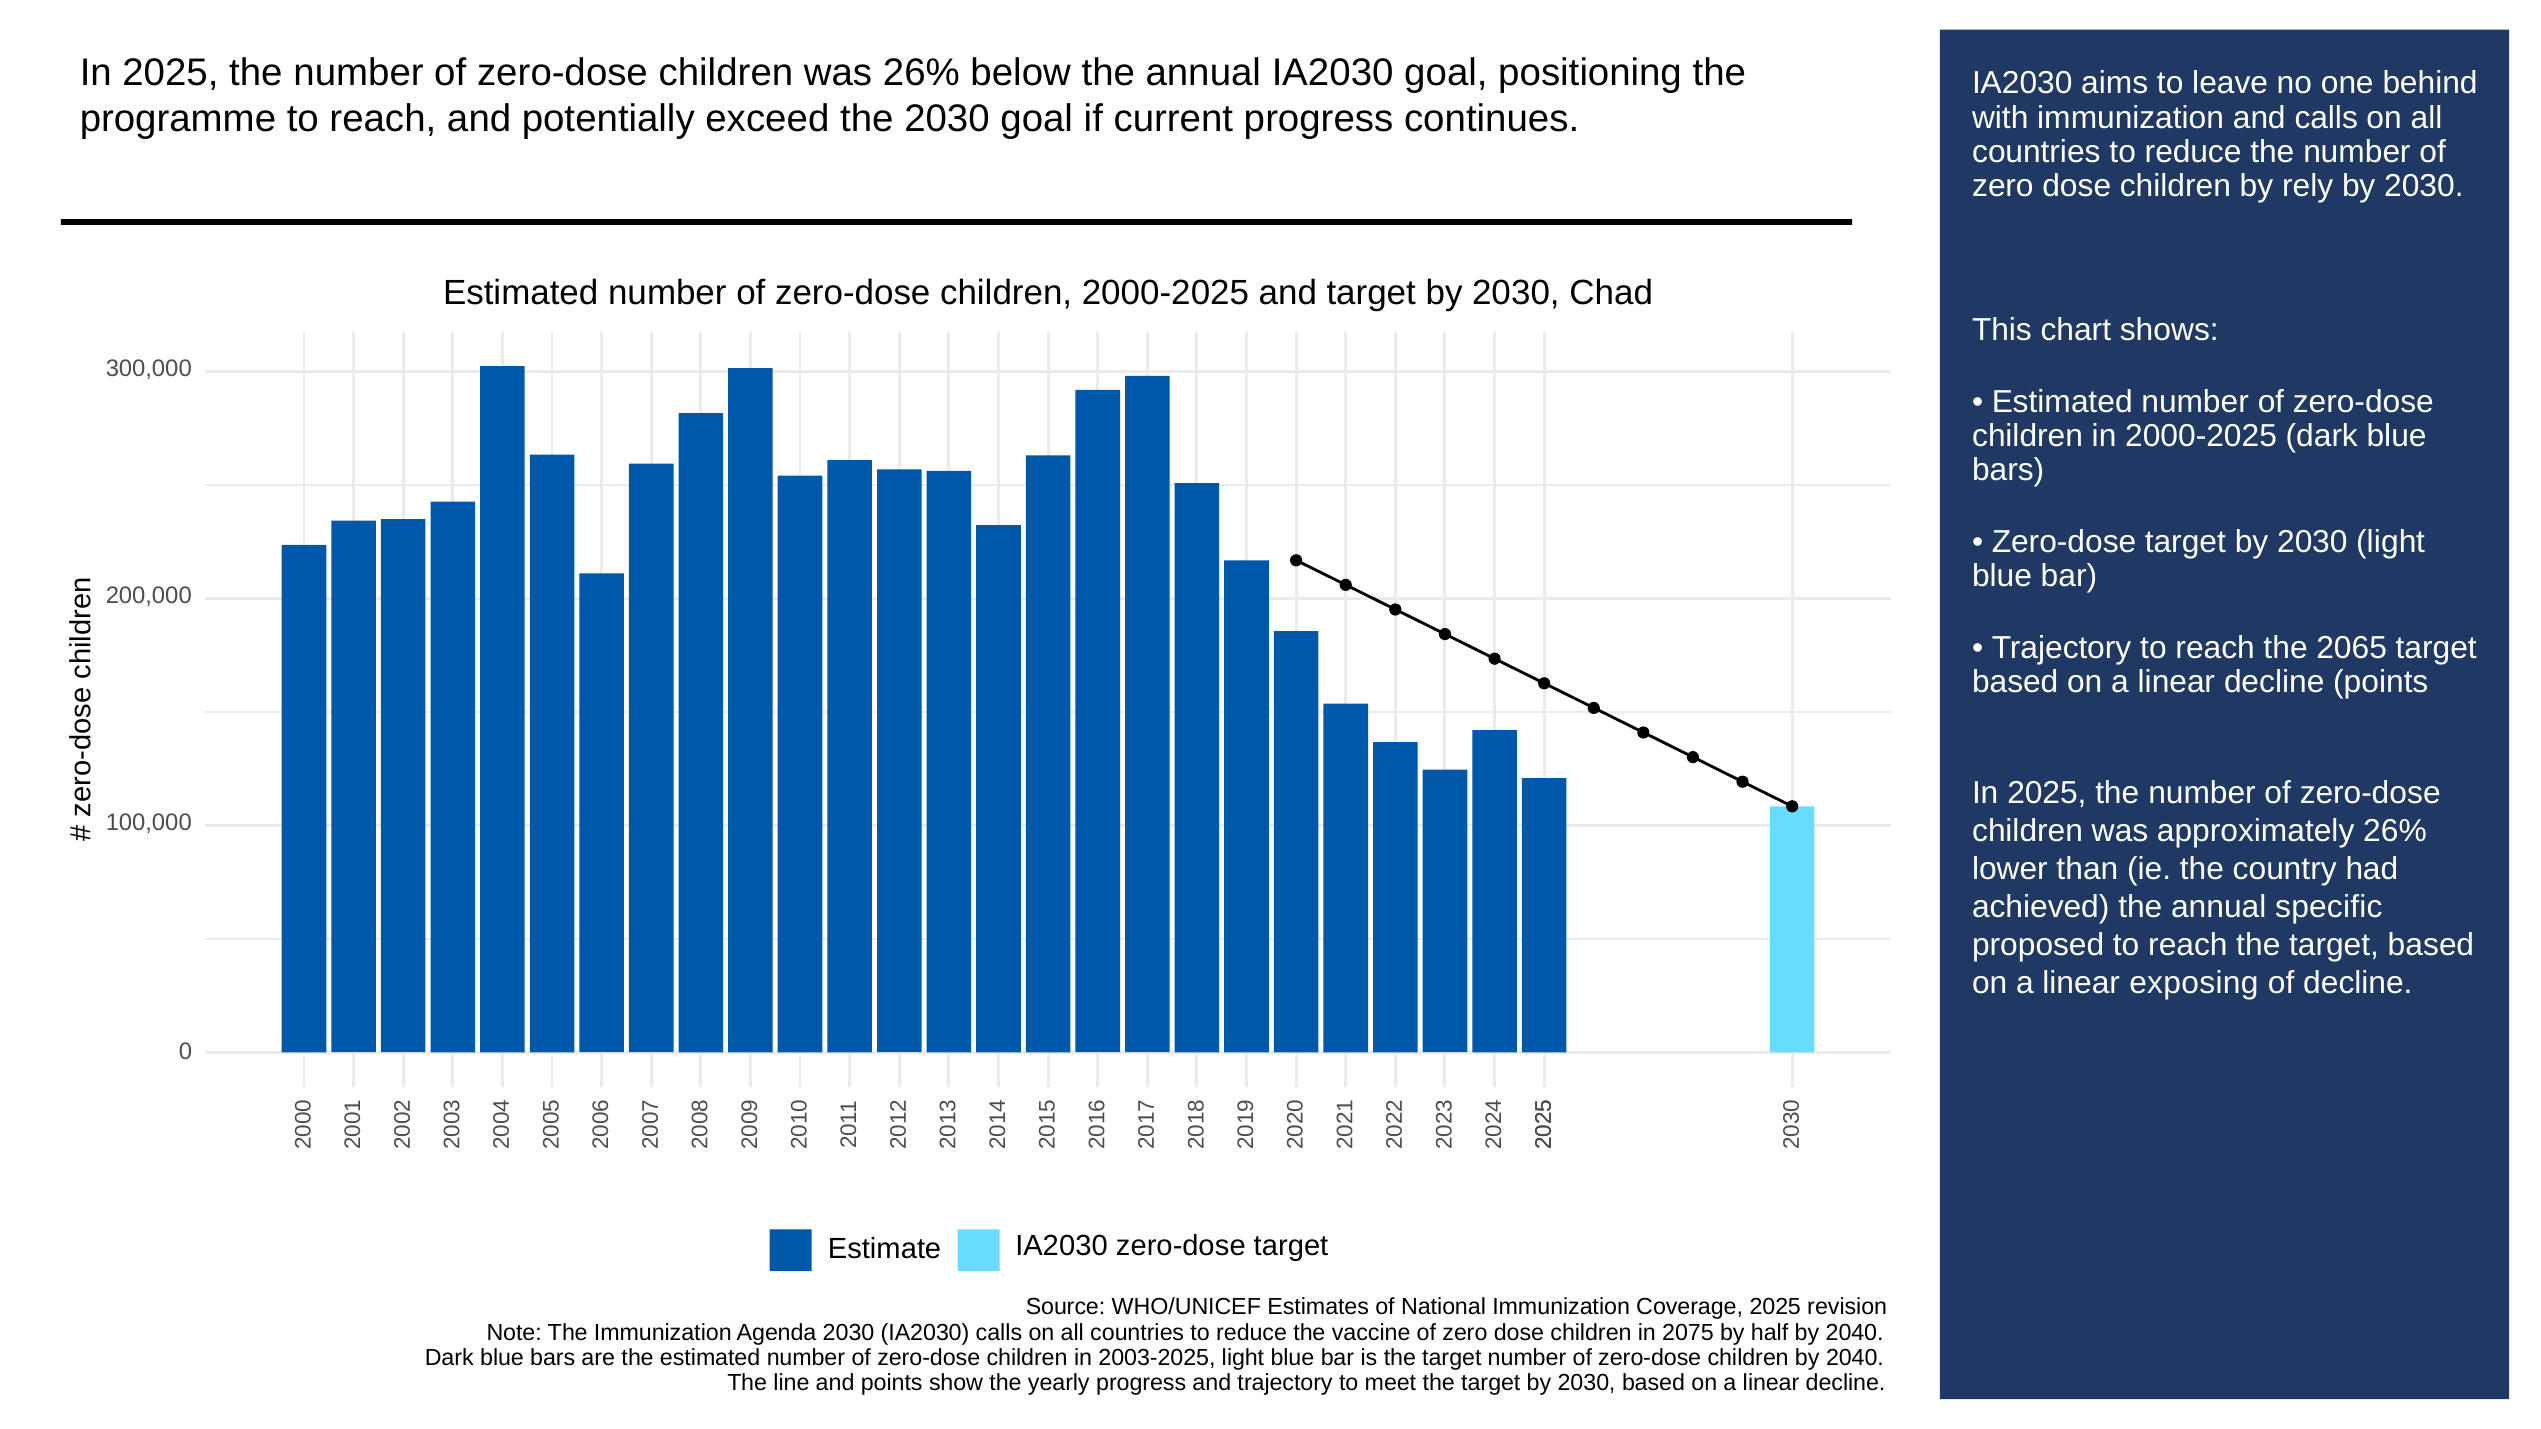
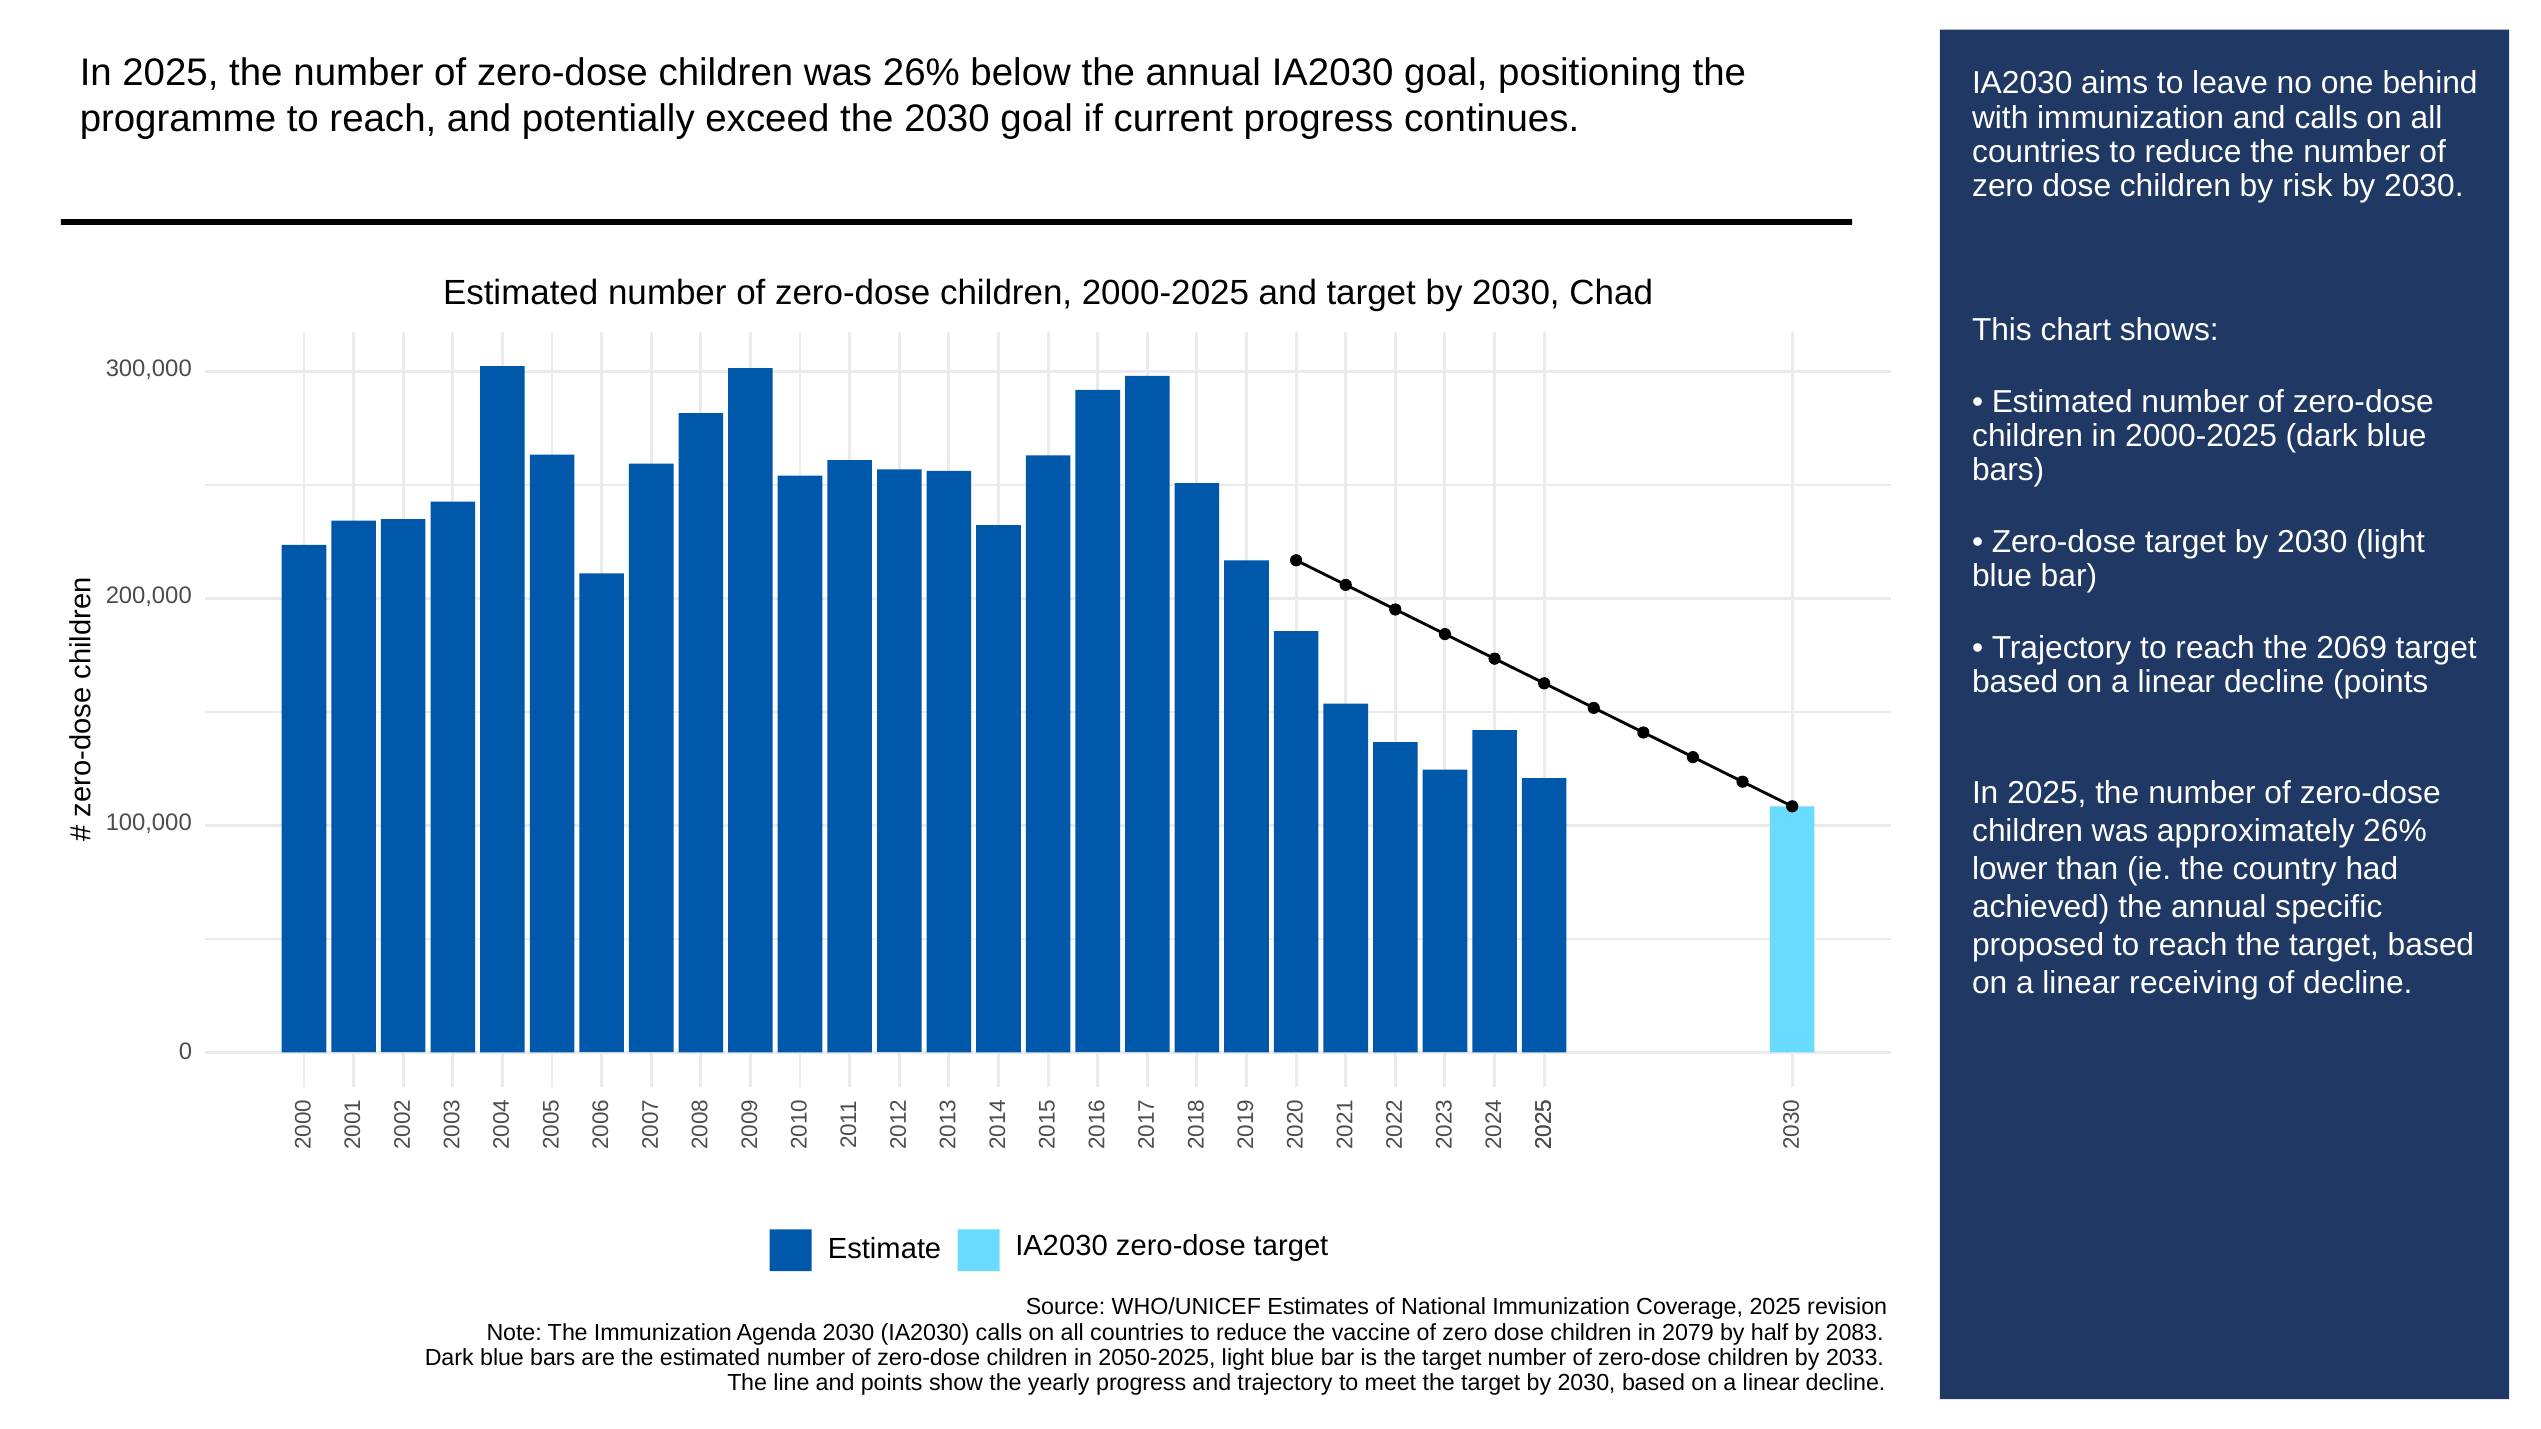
rely: rely -> risk (2307, 186)
2065: 2065 -> 2069 (2352, 648)
exposing: exposing -> receiving (2194, 984)
2075: 2075 -> 2079 (1688, 1333)
half by 2040: 2040 -> 2083 (1855, 1333)
2003-2025: 2003-2025 -> 2050-2025 (1157, 1358)
children by 2040: 2040 -> 2033 (1855, 1358)
